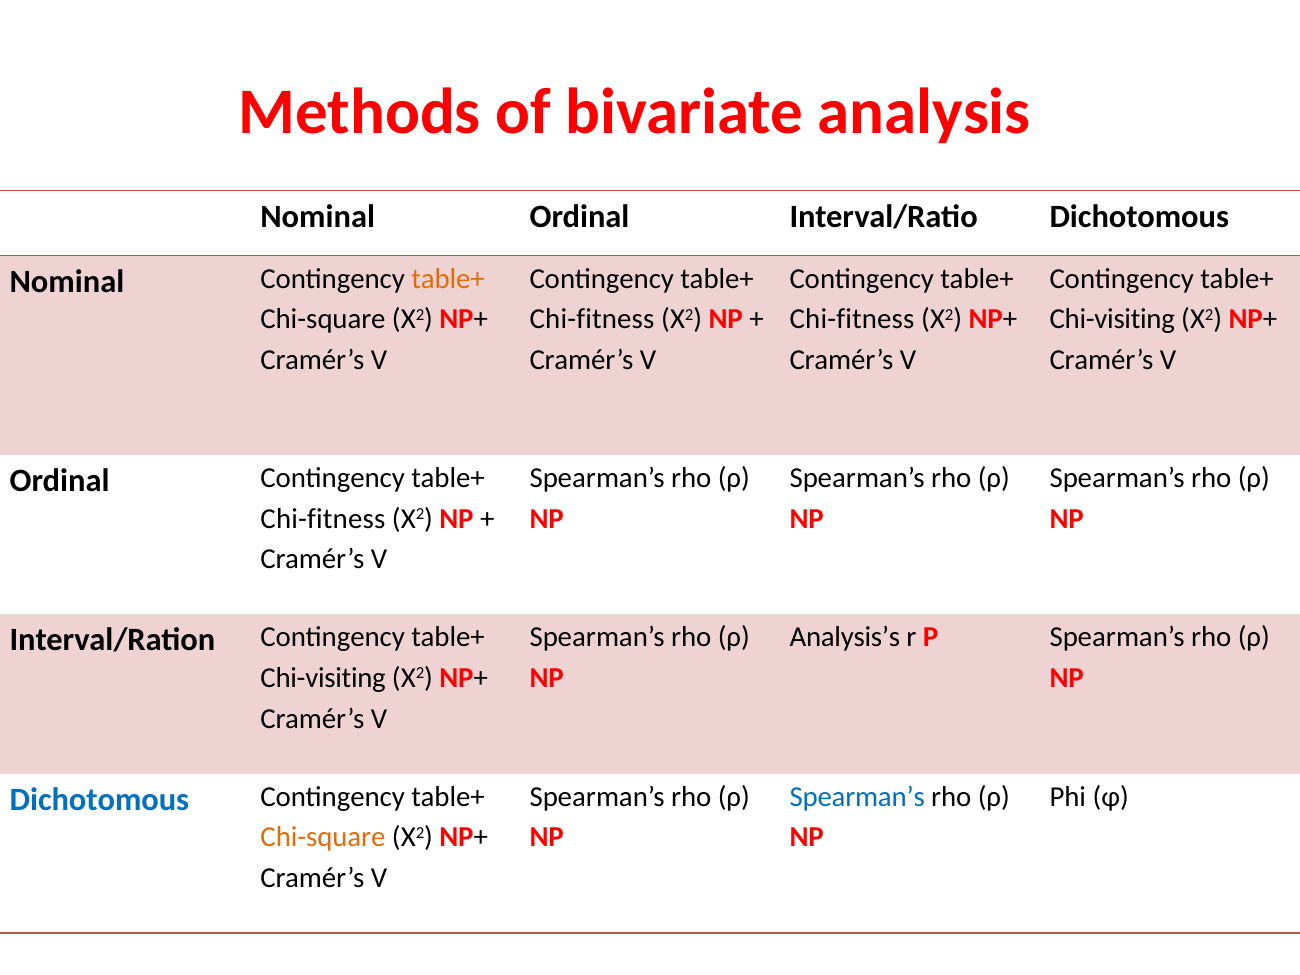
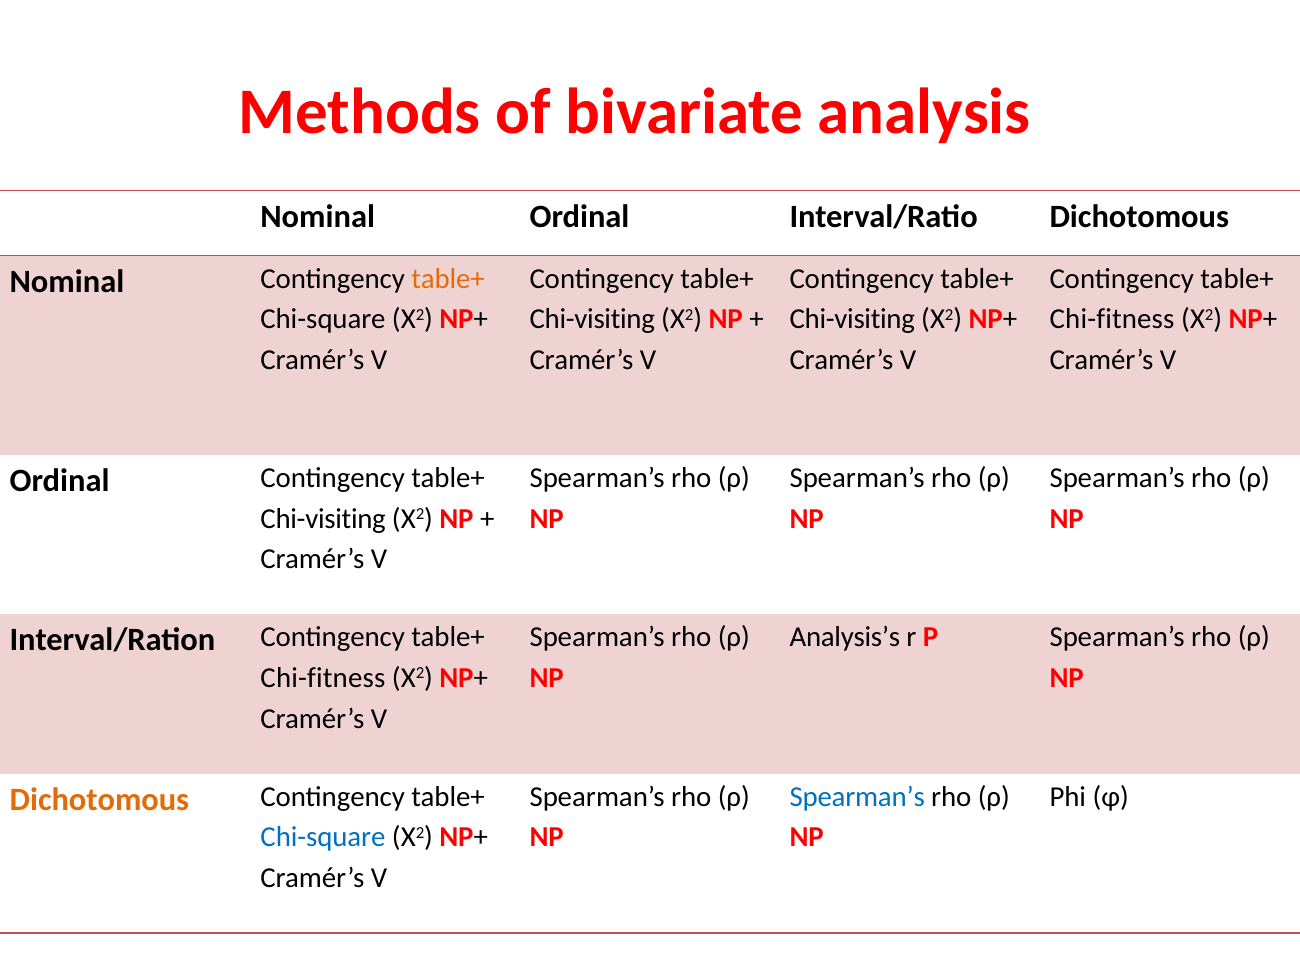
Chi-fitness: Chi-fitness -> Chi-visiting (592, 319)
Chi-fitness: Chi-fitness -> Chi-visiting (852, 319)
Chi-visiting: Chi-visiting -> Chi-fitness (1112, 319)
Chi-fitness: Chi-fitness -> Chi-visiting (323, 519)
Chi-visiting: Chi-visiting -> Chi-fitness (323, 678)
Dichotomous colour: blue -> orange (99, 800)
Chi-square colour: orange -> blue (323, 837)
